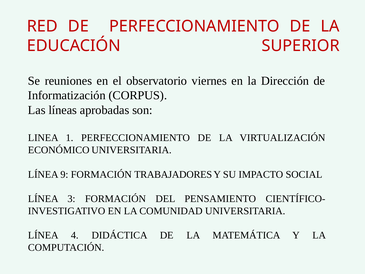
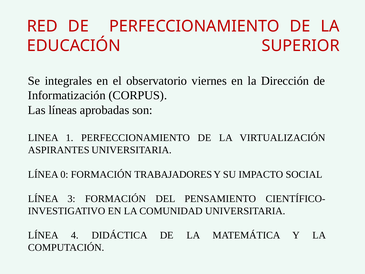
reuniones: reuniones -> integrales (68, 81)
ECONÓMICO: ECONÓMICO -> ASPIRANTES (59, 150)
9: 9 -> 0 (64, 174)
